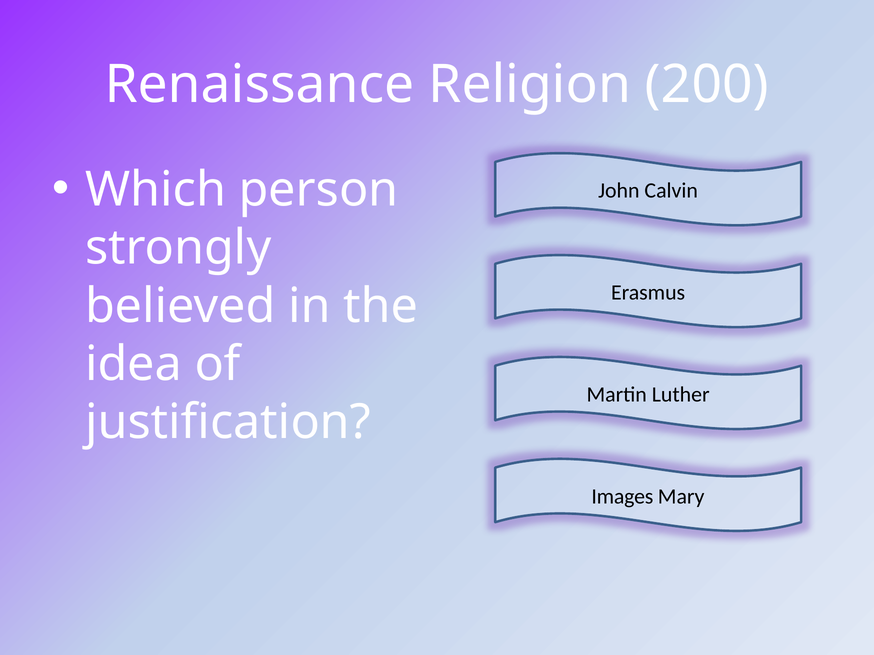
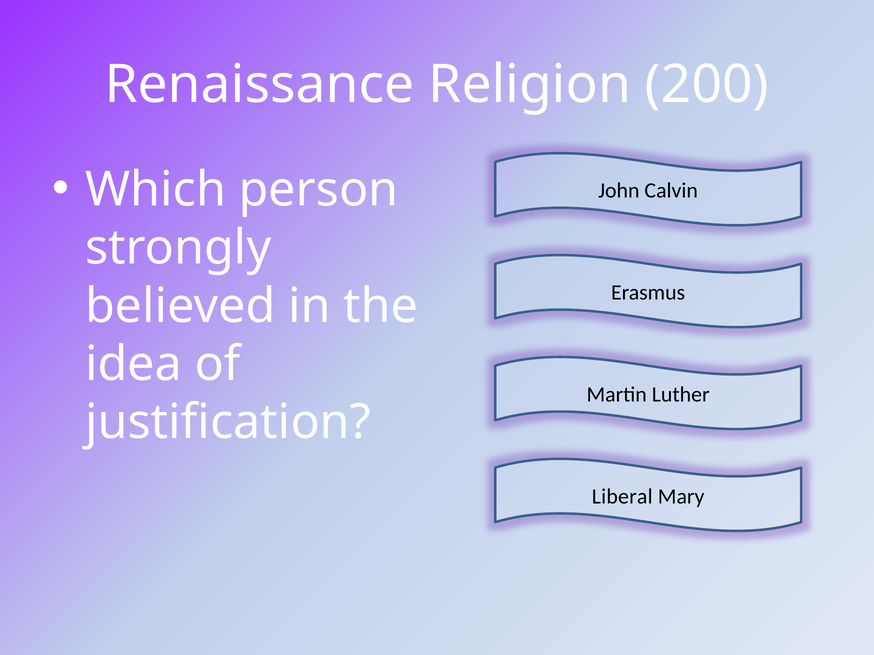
Images: Images -> Liberal (622, 497)
